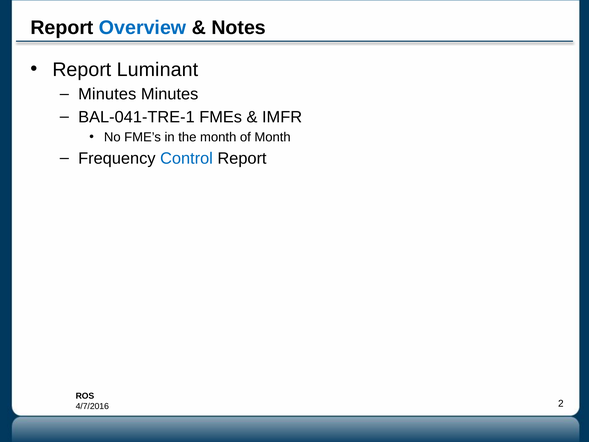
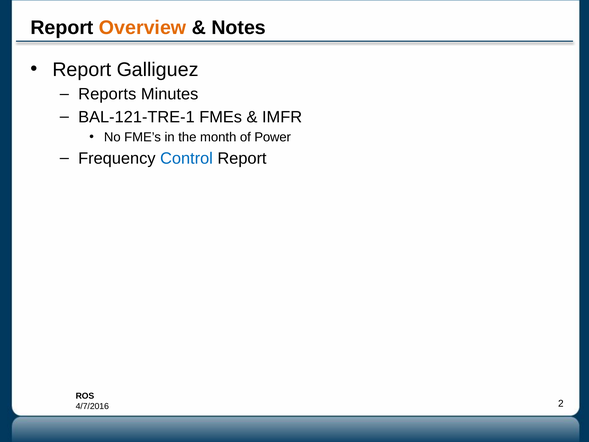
Overview colour: blue -> orange (143, 28)
Luminant: Luminant -> Galliguez (158, 69)
Minutes: Minutes -> Reports (107, 94)
BAL-041-TRE-1: BAL-041-TRE-1 -> BAL-121-TRE-1 (136, 117)
of Month: Month -> Power (273, 137)
